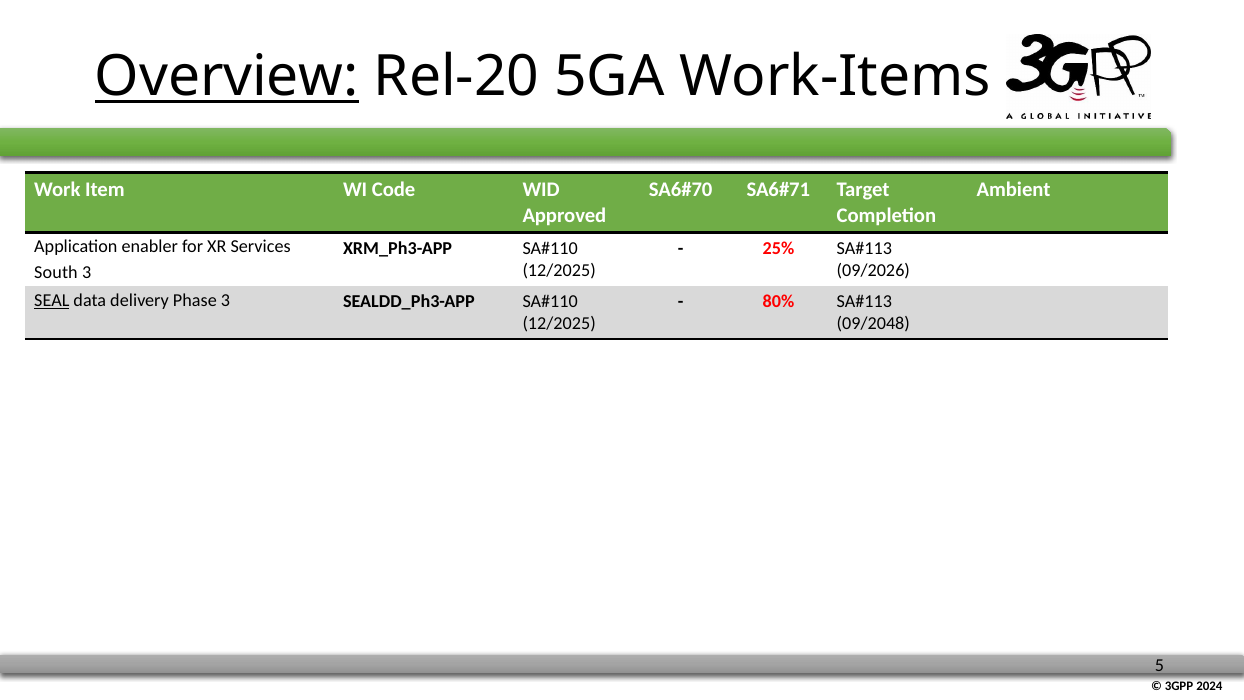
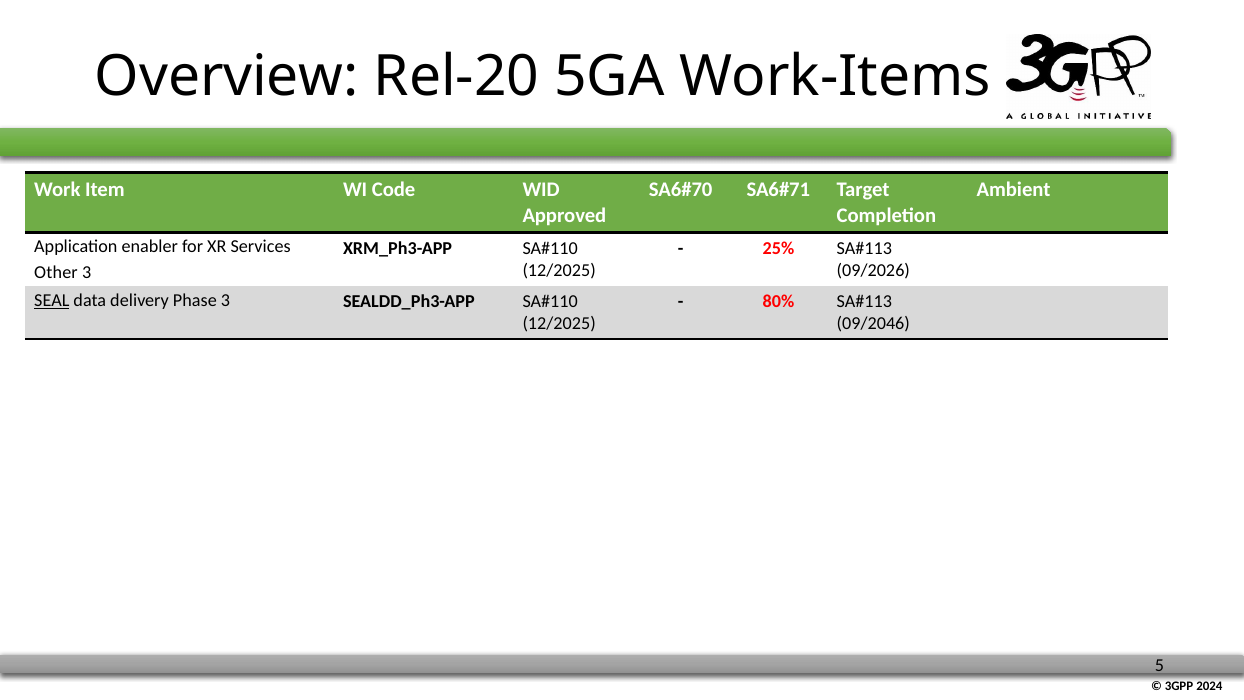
Overview underline: present -> none (227, 77)
South: South -> Other (56, 272)
09/2048: 09/2048 -> 09/2046 (873, 324)
